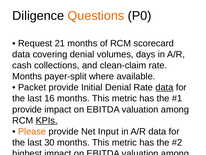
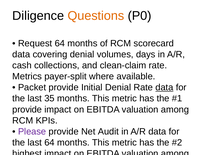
Request 21: 21 -> 64 (60, 43)
Months: Months -> Metrics (27, 76)
16: 16 -> 35 (49, 98)
KPIs underline: present -> none (47, 120)
Please colour: orange -> purple (32, 131)
Input: Input -> Audit (108, 131)
last 30: 30 -> 64 (49, 142)
